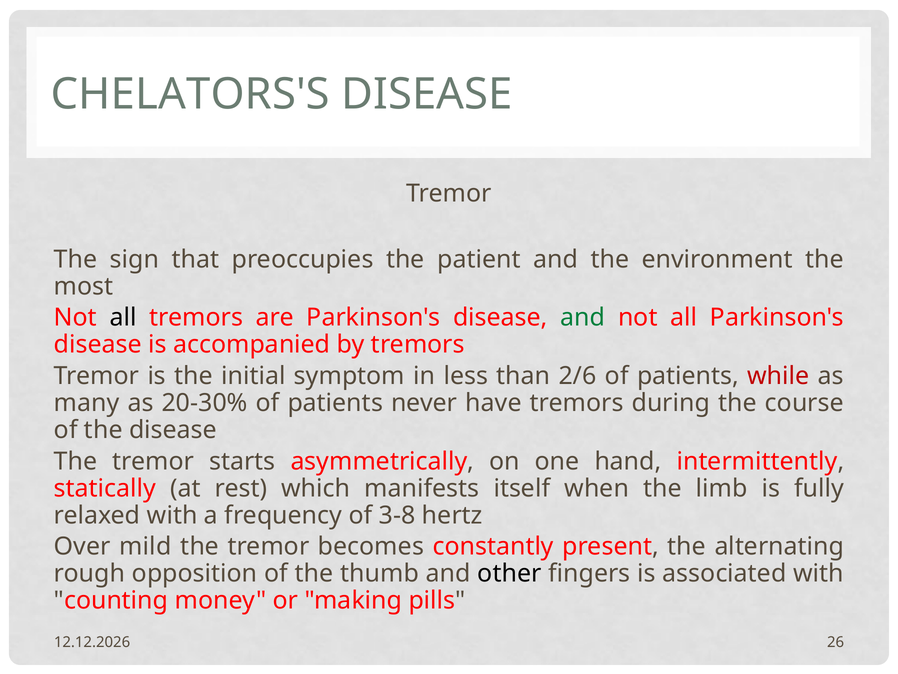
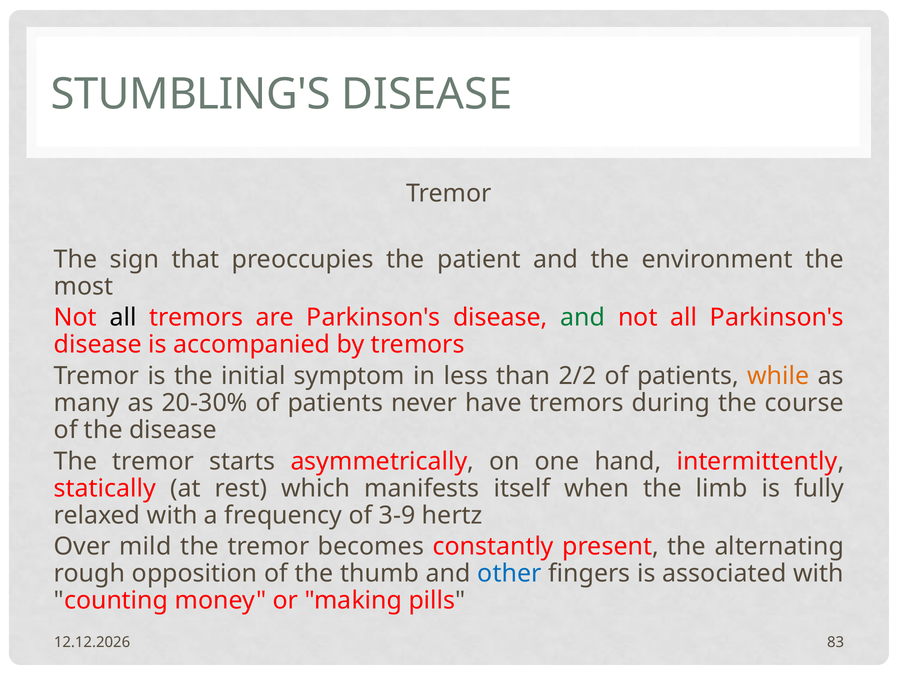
CHELATORS'S: CHELATORS'S -> STUMBLING'S (191, 94)
2/6: 2/6 -> 2/2 (578, 376)
while colour: red -> orange (778, 376)
3-8: 3-8 -> 3-9 (397, 515)
other colour: black -> blue (509, 573)
26: 26 -> 83 (836, 642)
